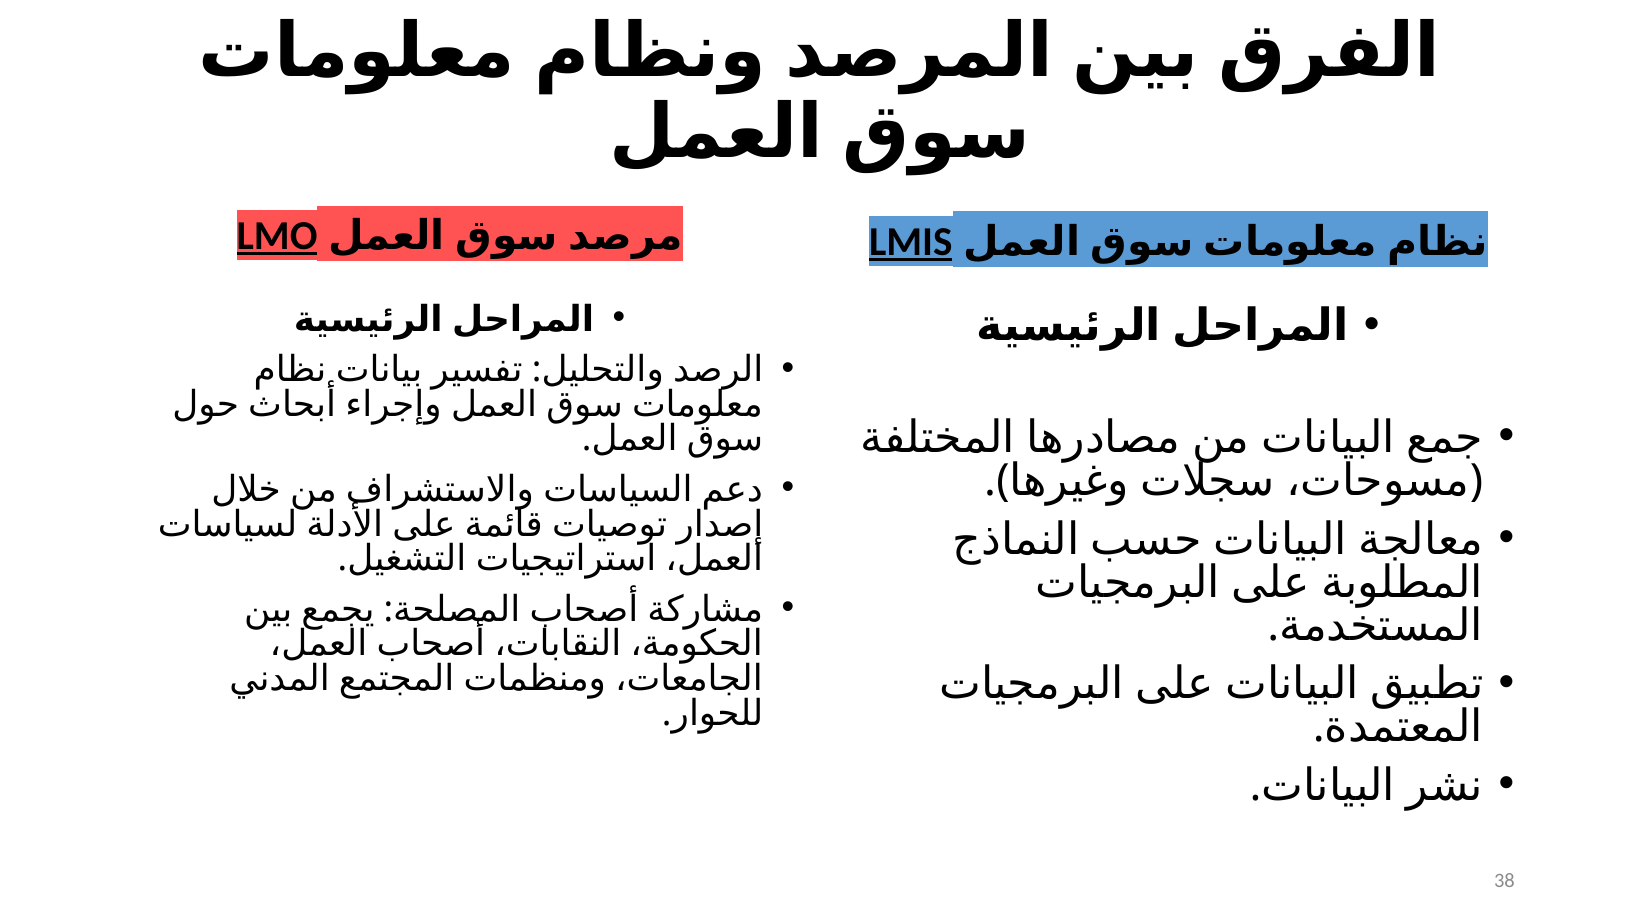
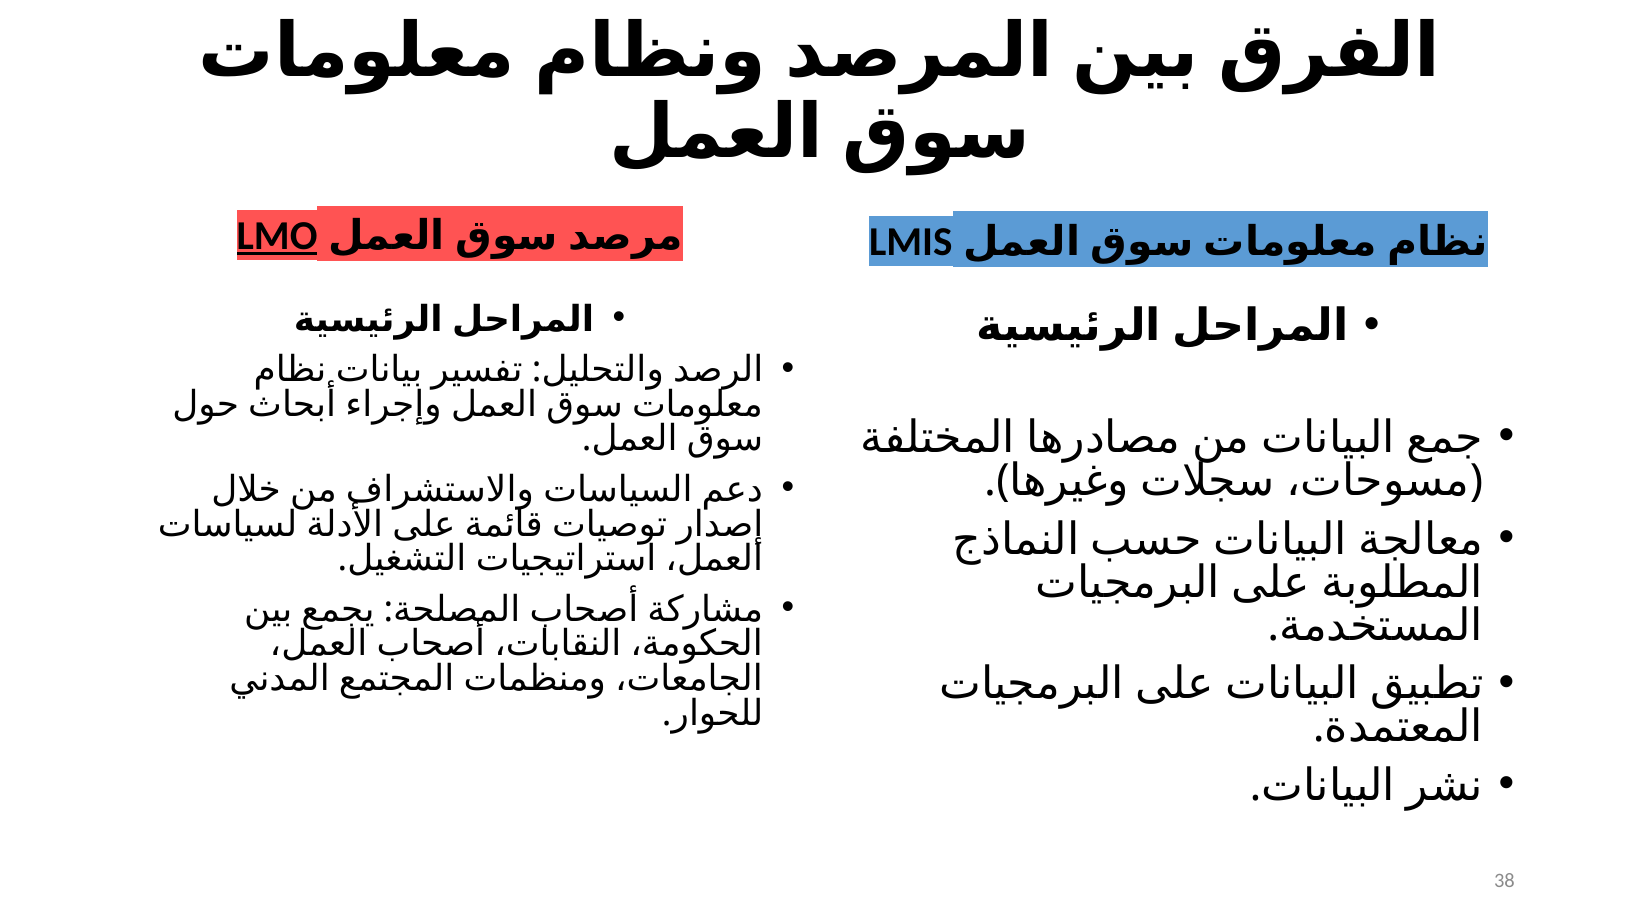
LMIS underline: present -> none (911, 242)
